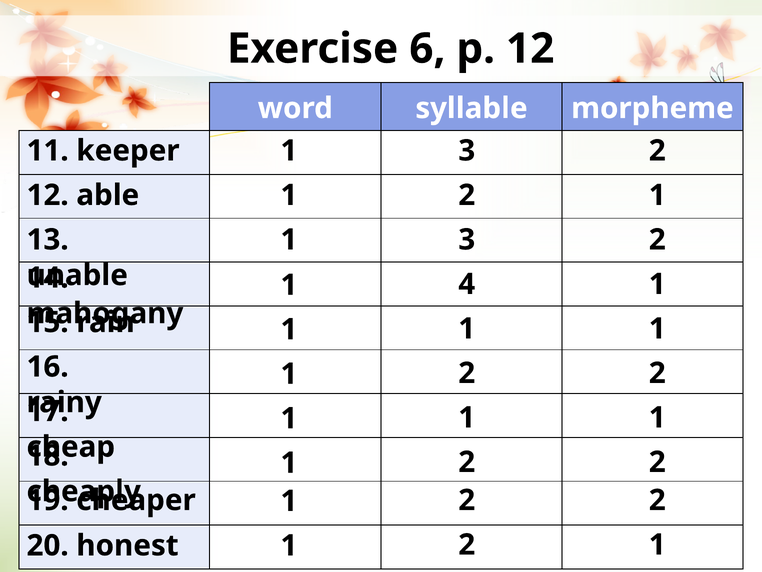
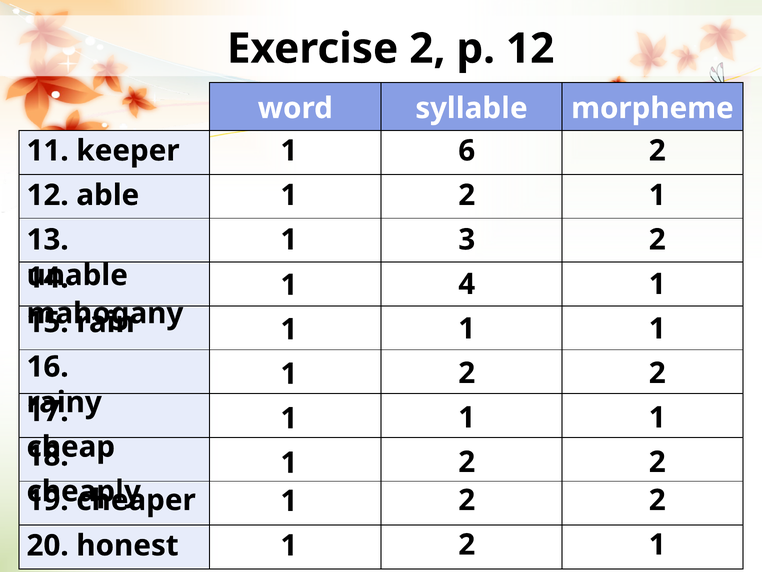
Exercise 6: 6 -> 2 (427, 49)
3: 3 -> 6 (467, 151)
